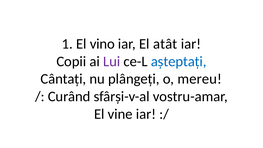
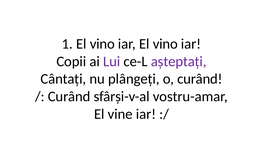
iar El atât: atât -> vino (165, 44)
așteptați colour: blue -> purple (179, 61)
o mereu: mereu -> curând (200, 79)
